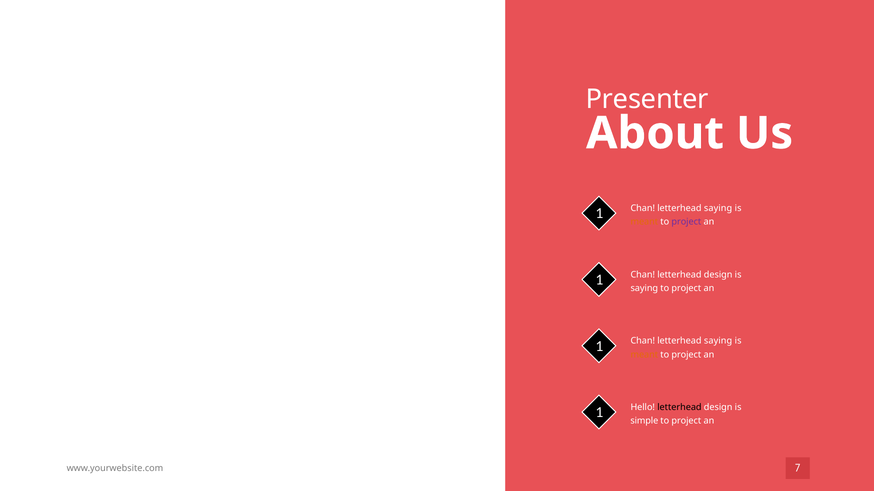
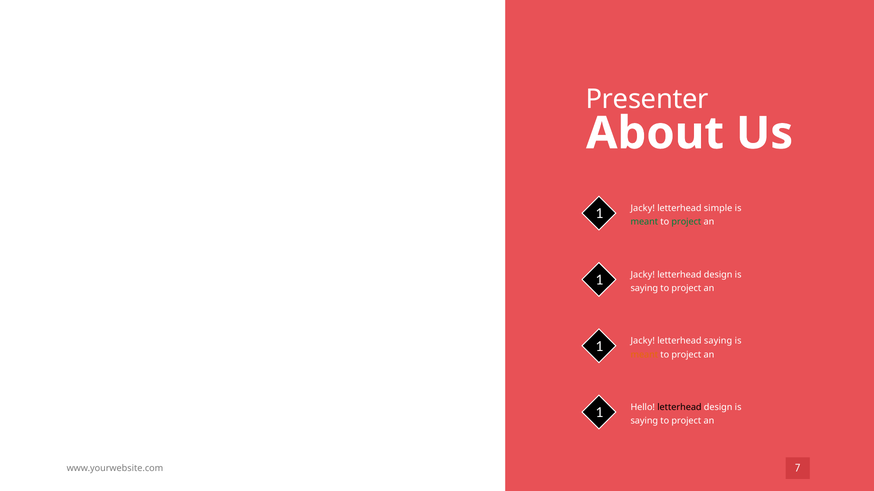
Chan: Chan -> Jacky (643, 209)
saying: saying -> simple (718, 209)
meant colour: orange -> green (644, 222)
project colour: purple -> green (686, 222)
Chan: Chan -> Jacky (643, 275)
Chan: Chan -> Jacky (643, 341)
simple: simple -> saying (644, 421)
